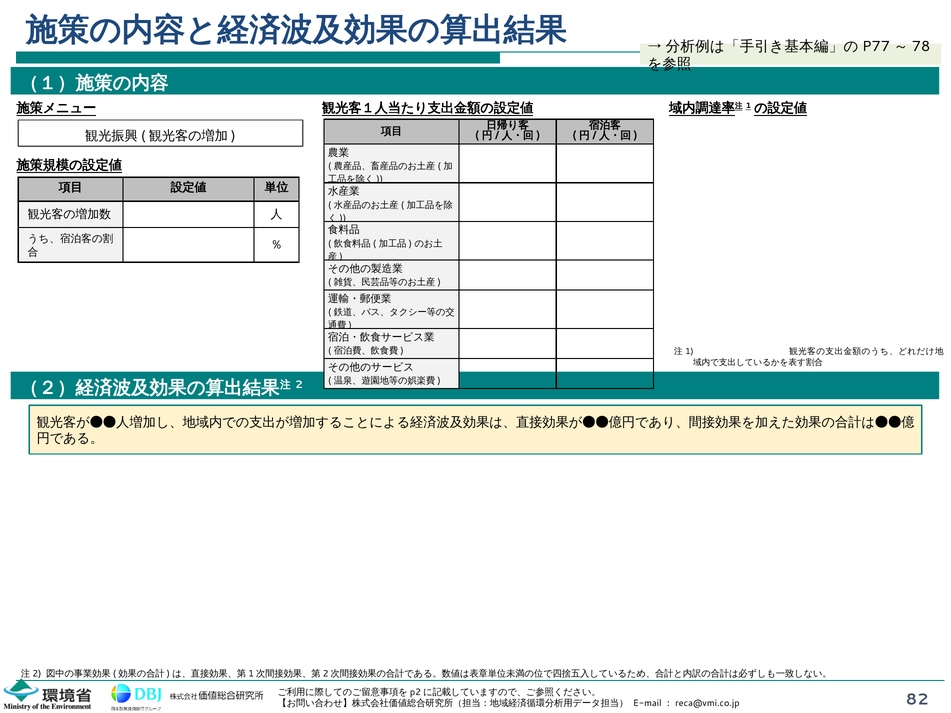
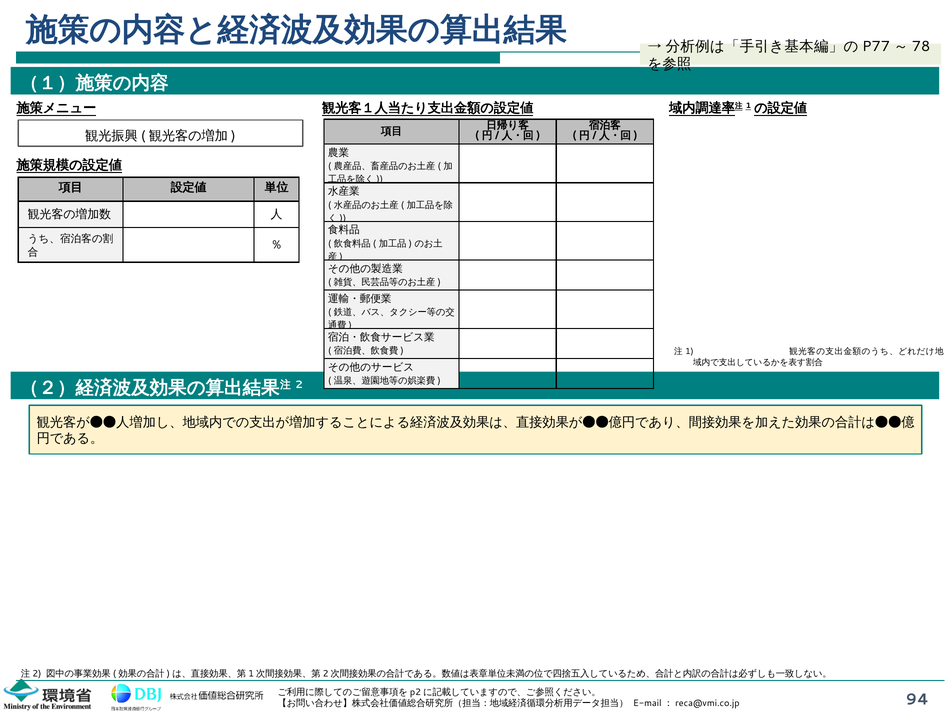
82: 82 -> 94 (917, 700)
